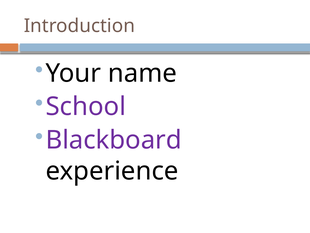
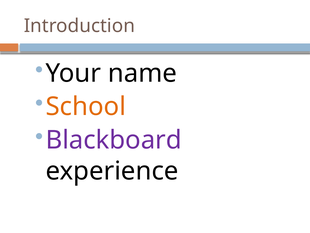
School colour: purple -> orange (86, 106)
